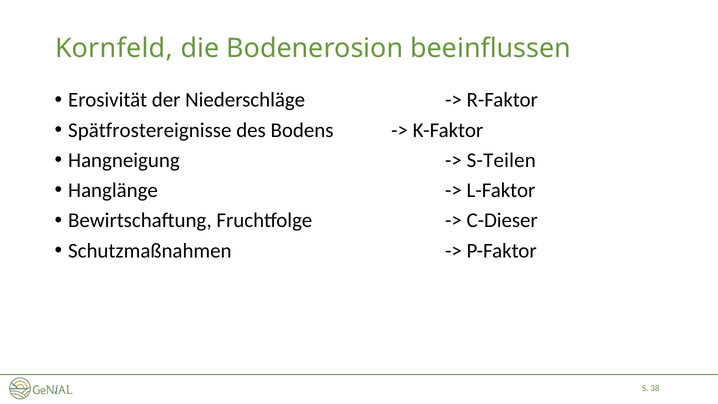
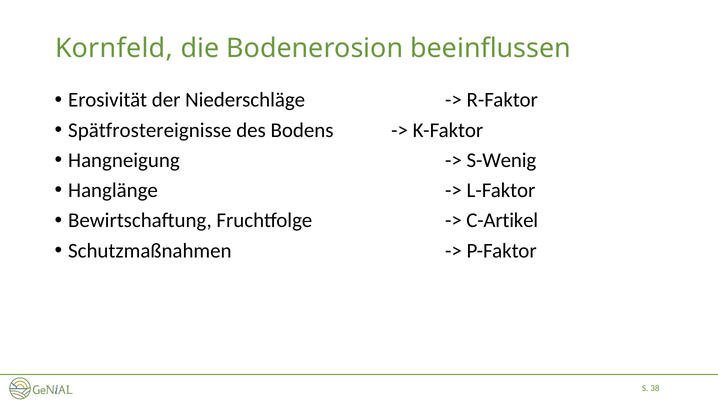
S-Teilen: S-Teilen -> S-Wenig (501, 160)
C-Dieser: C-Dieser -> C-Artikel (502, 220)
